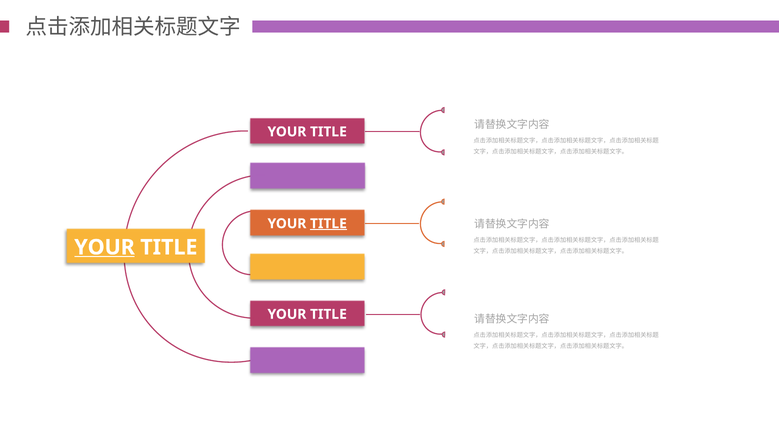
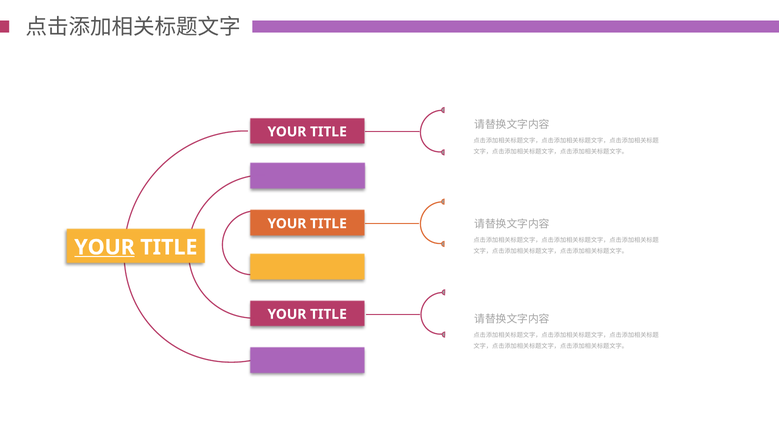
TITLE underline: present -> none (328, 224)
